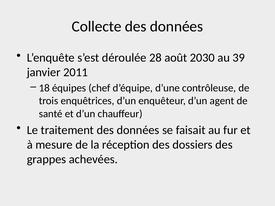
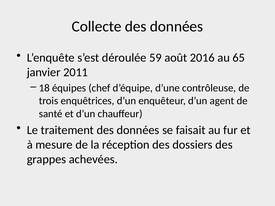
28: 28 -> 59 (155, 58)
2030: 2030 -> 2016 (202, 58)
39: 39 -> 65 (239, 58)
